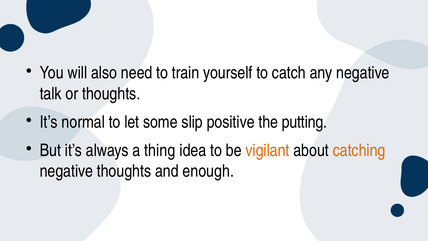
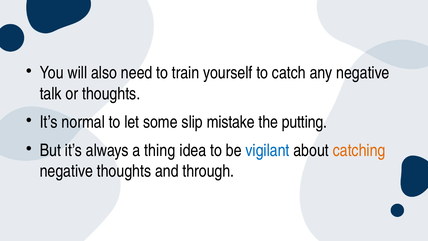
positive: positive -> mistake (231, 122)
vigilant colour: orange -> blue (268, 150)
enough: enough -> through (208, 171)
